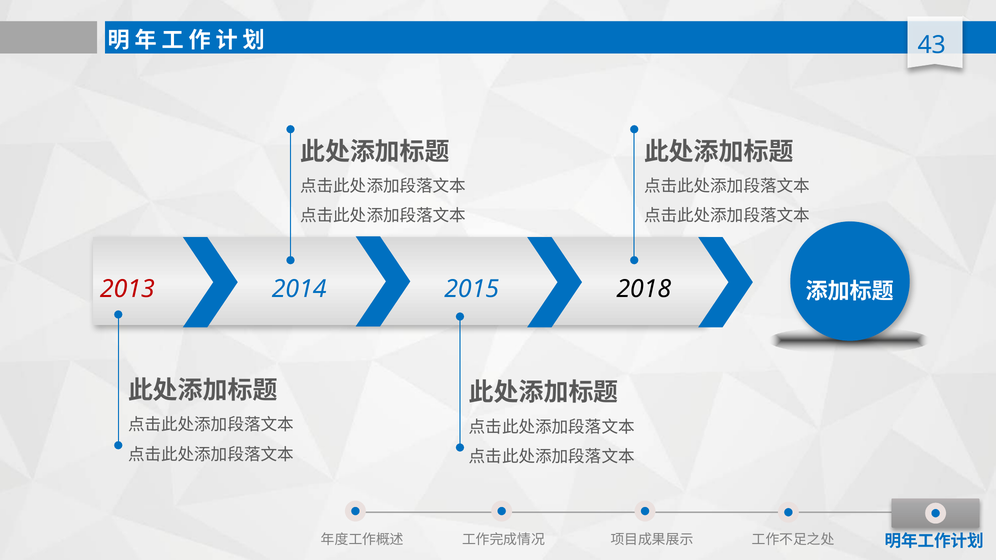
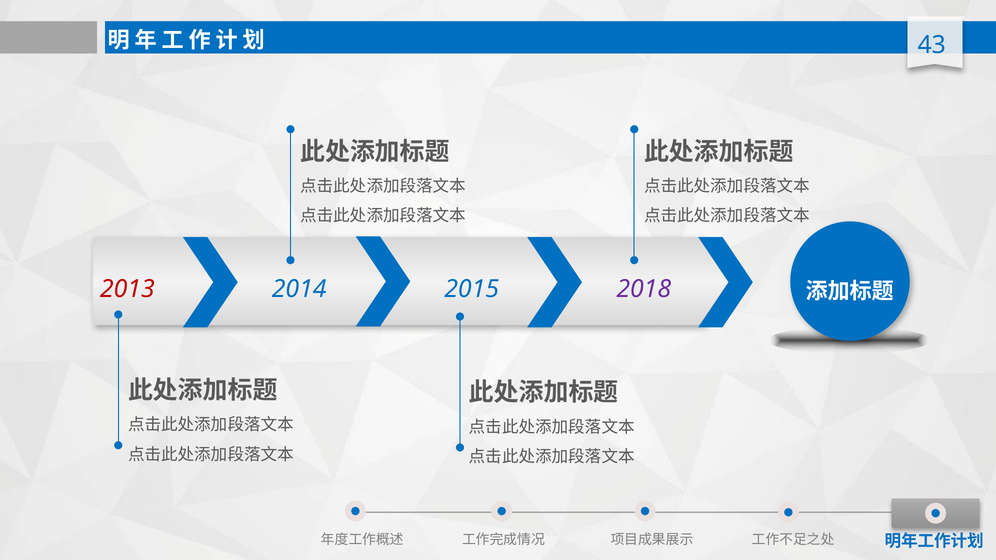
2018 colour: black -> purple (644, 289)
